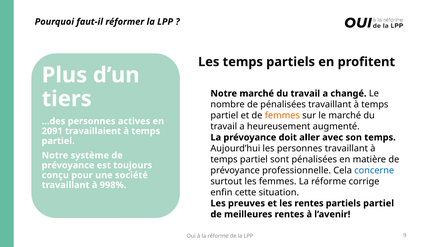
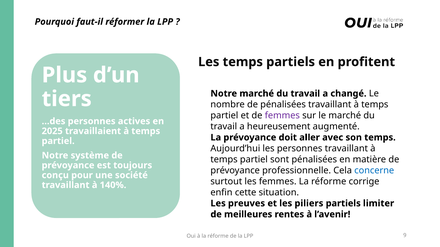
femmes colour: orange -> purple (282, 116)
2091: 2091 -> 2025 (52, 131)
998%: 998% -> 140% (113, 185)
les rentes: rentes -> piliers (309, 204)
partiels partiel: partiel -> limiter (379, 204)
